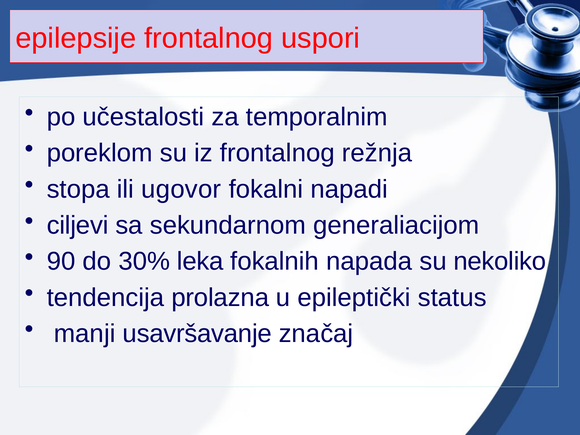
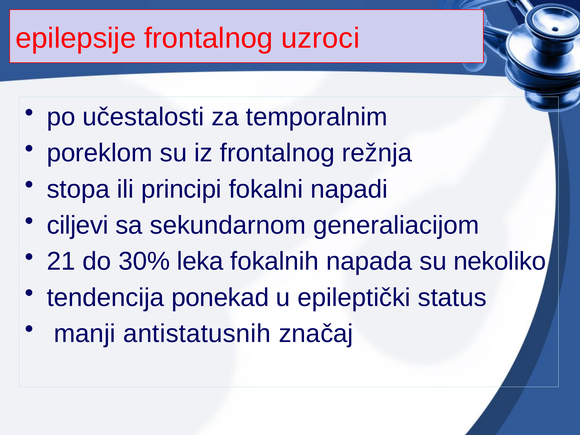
uspori: uspori -> uzroci (320, 38)
ugovor: ugovor -> principi (181, 189)
90: 90 -> 21 (61, 261)
prolazna: prolazna -> ponekad (220, 298)
usavršavanje: usavršavanje -> antistatusnih (197, 334)
